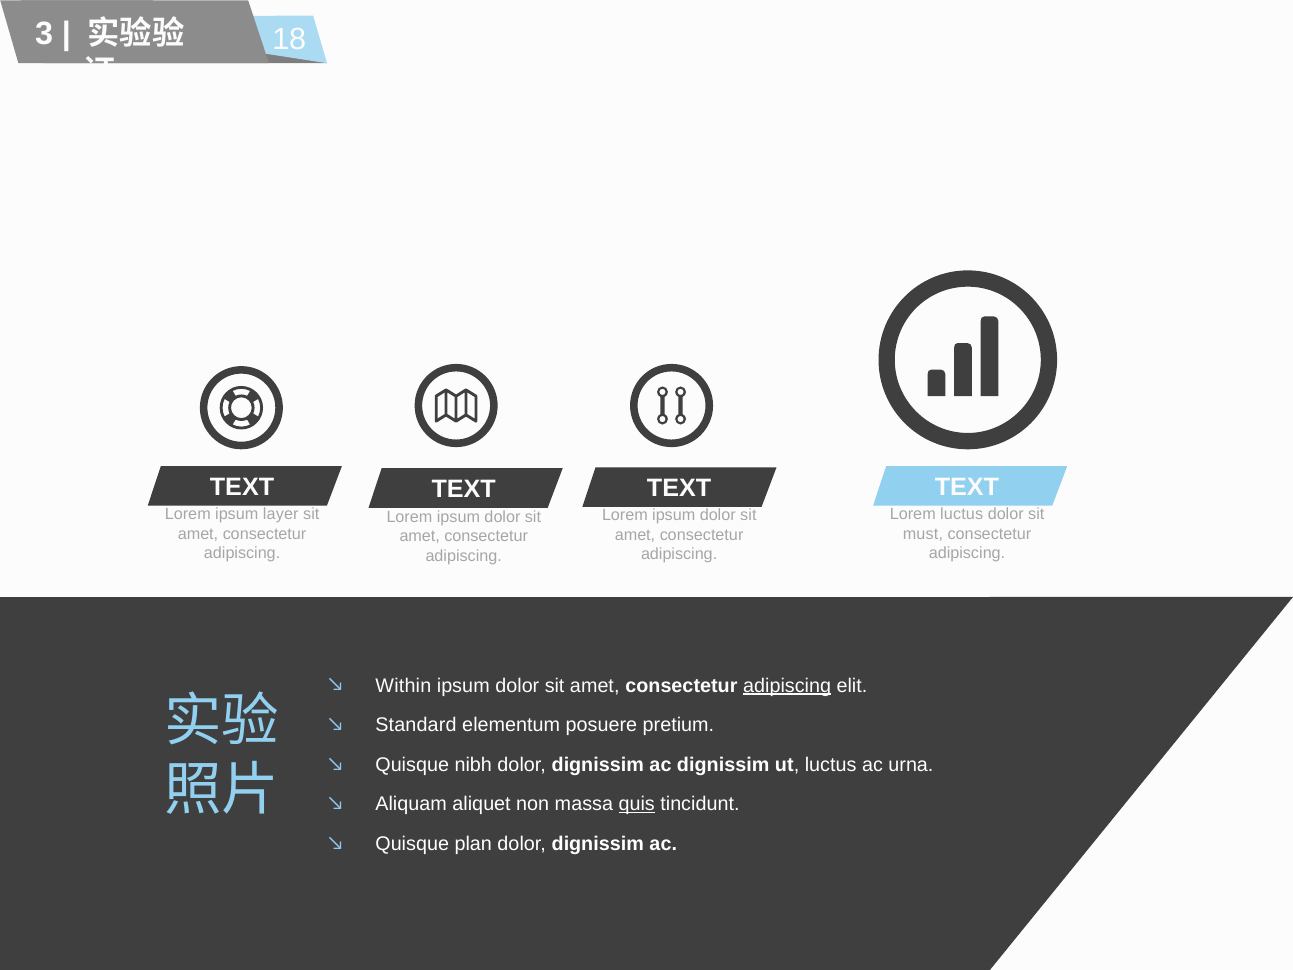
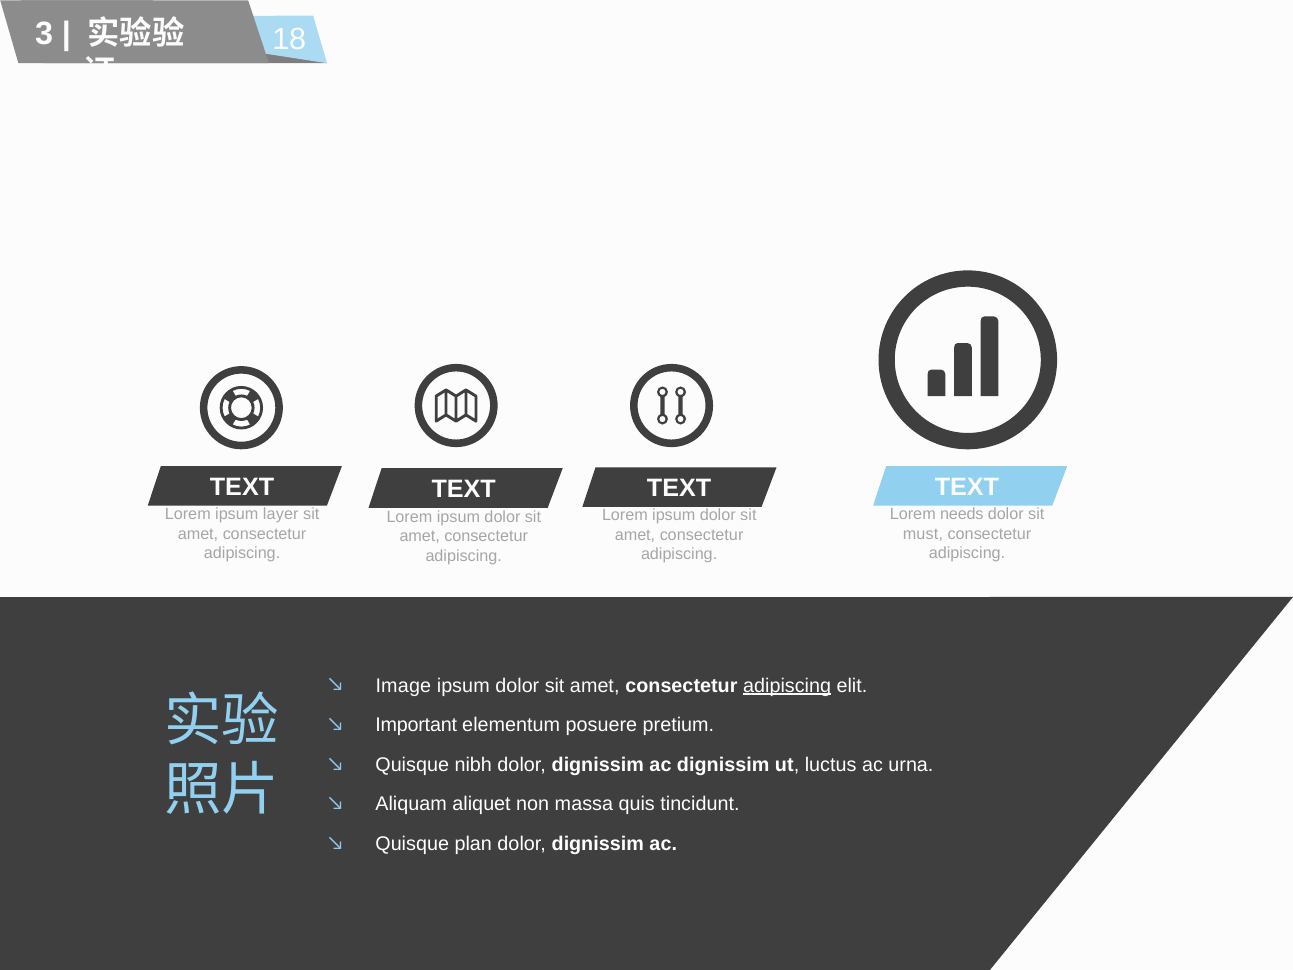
Lorem luctus: luctus -> needs (962, 514)
Within: Within -> Image (403, 685)
Standard: Standard -> Important (416, 725)
quis underline: present -> none (637, 804)
